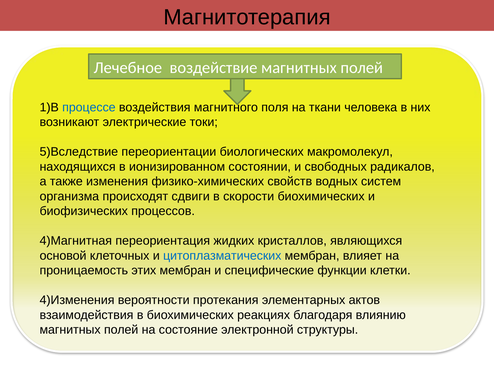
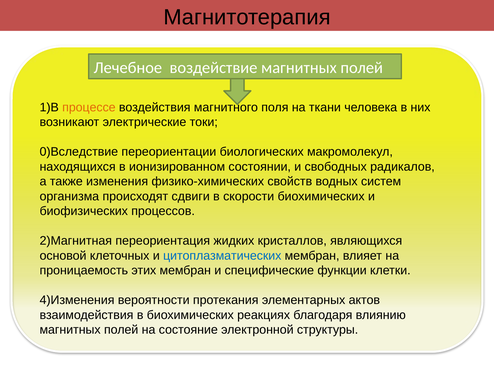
процессе colour: blue -> orange (89, 107)
5)Вследствие: 5)Вследствие -> 0)Вследствие (79, 152)
4)Магнитная: 4)Магнитная -> 2)Магнитная (76, 241)
